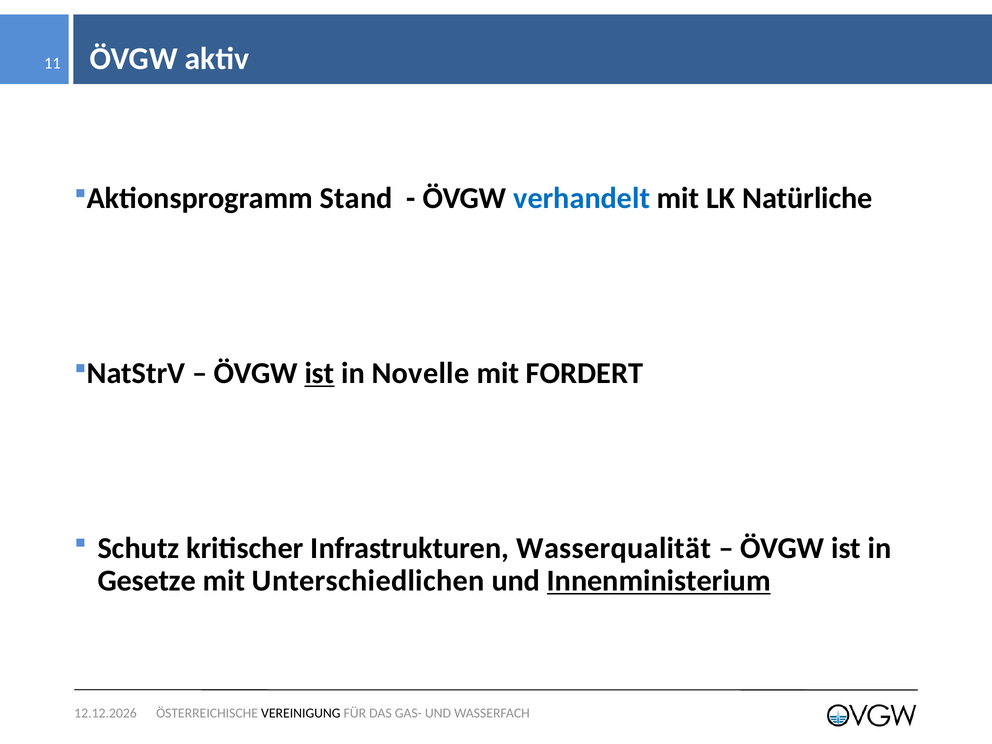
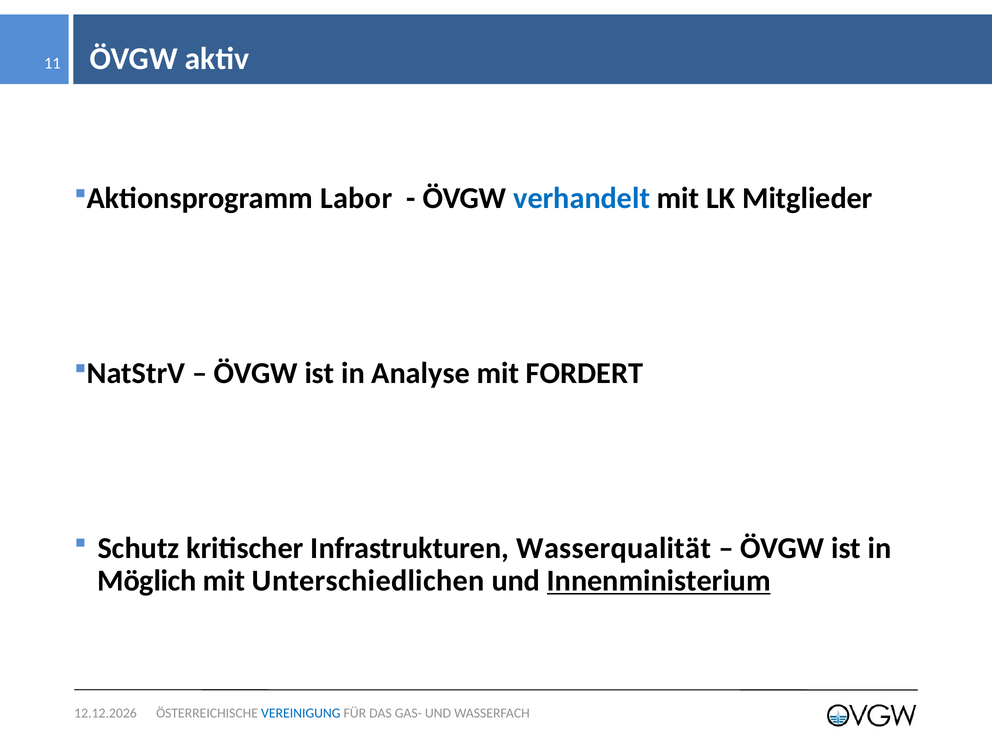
Stand: Stand -> Labor (356, 198)
Natürliche: Natürliche -> Mitglieder (807, 198)
ist underline: present -> none (320, 373)
Novelle: Novelle -> Analyse (421, 373)
Gesetze: Gesetze -> Möglich (147, 581)
VEREINIGUNG colour: black -> blue (301, 713)
